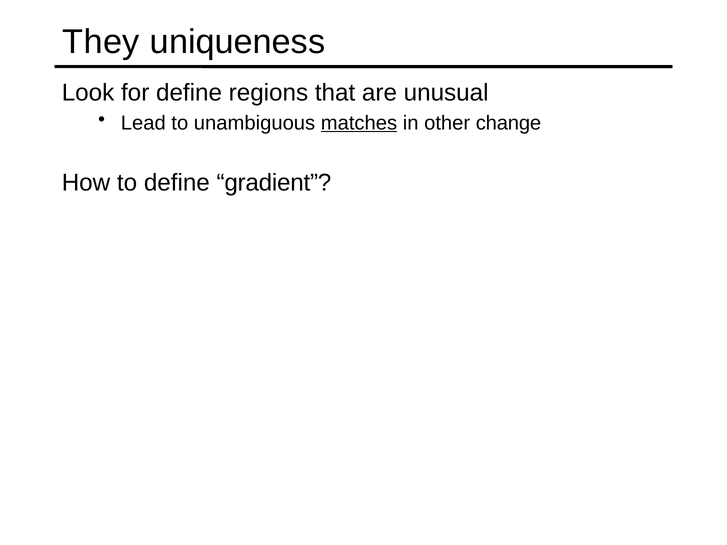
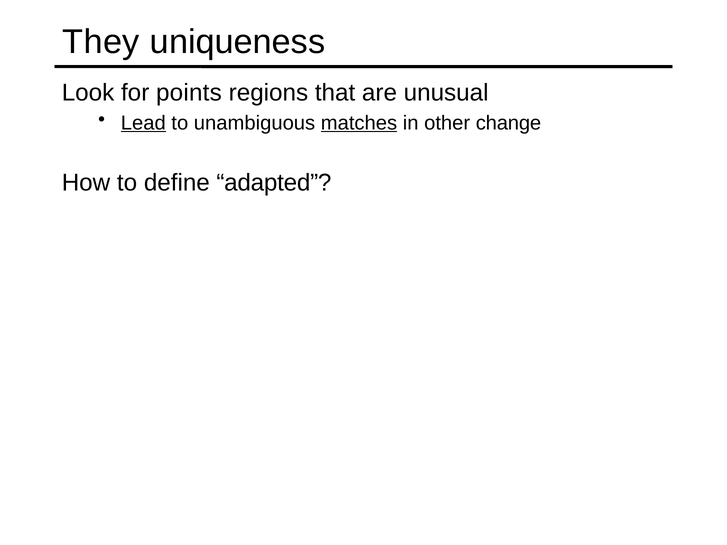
for define: define -> points (189, 93)
Lead underline: none -> present (143, 123)
gradient: gradient -> adapted (274, 183)
